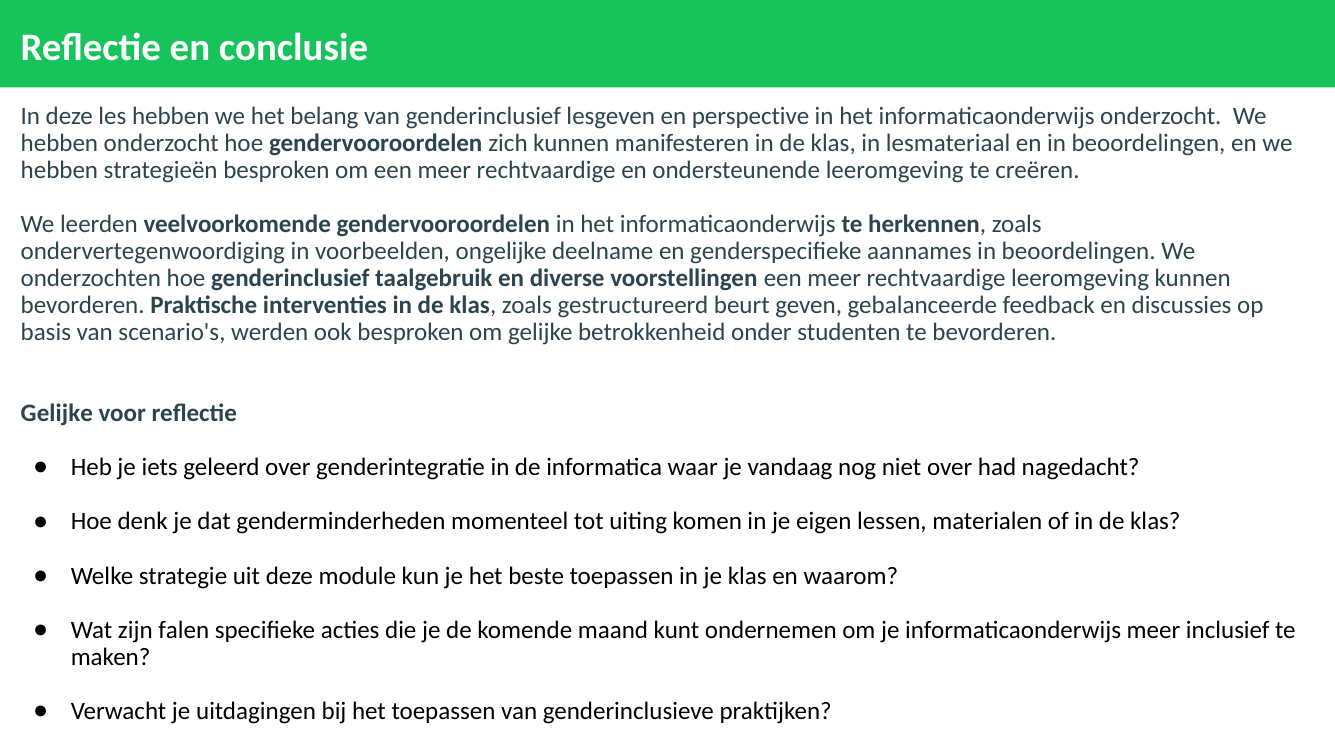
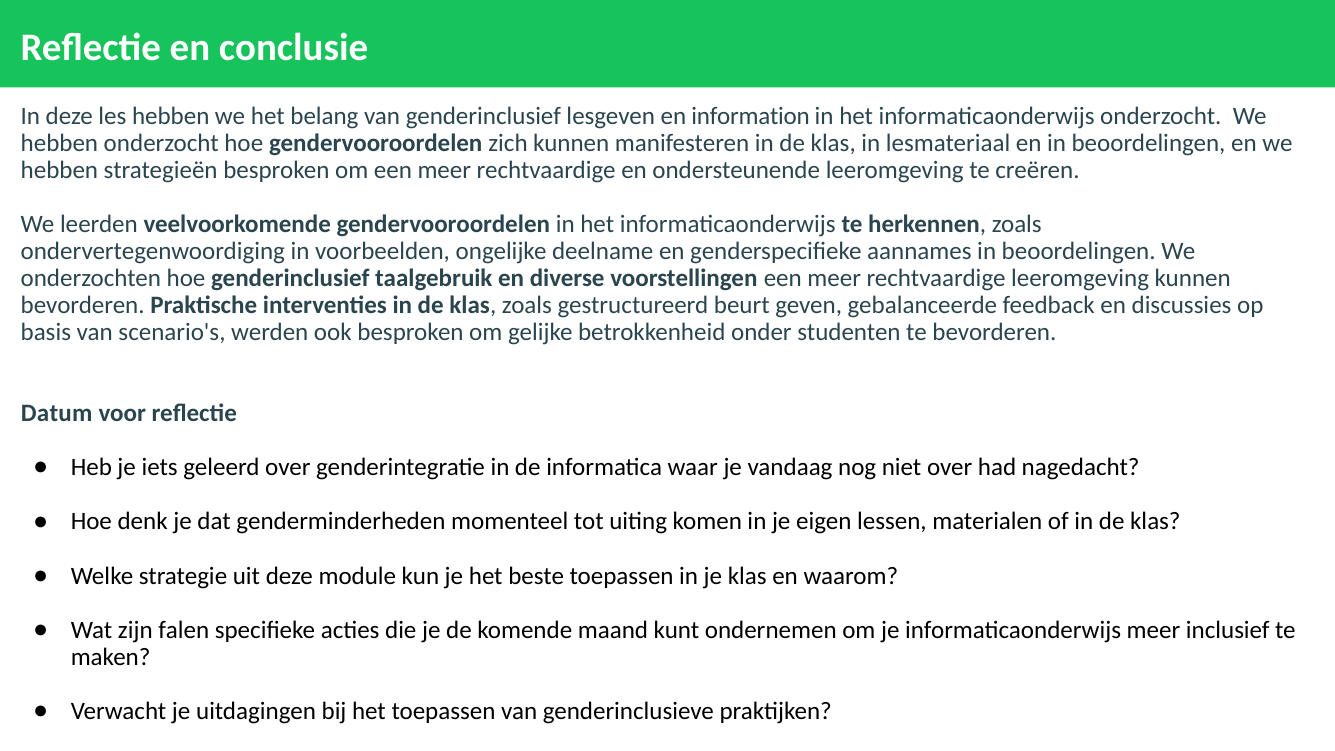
perspective: perspective -> information (751, 116)
Gelijke: Gelijke -> Datum (57, 414)
